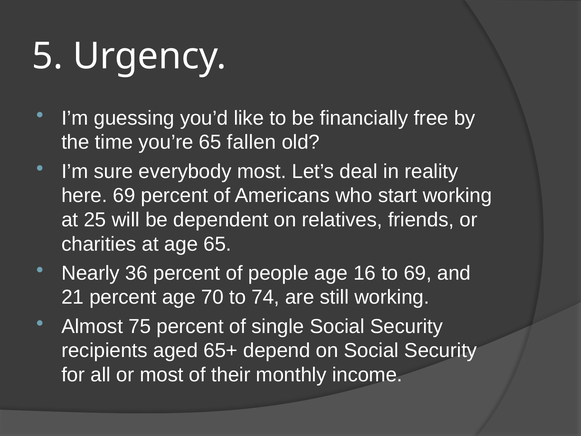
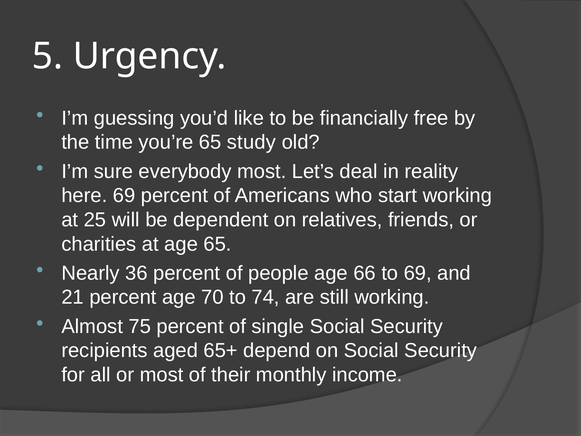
fallen: fallen -> study (251, 142)
16: 16 -> 66 (365, 273)
